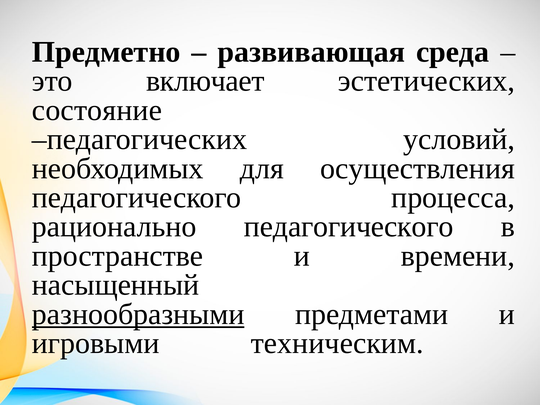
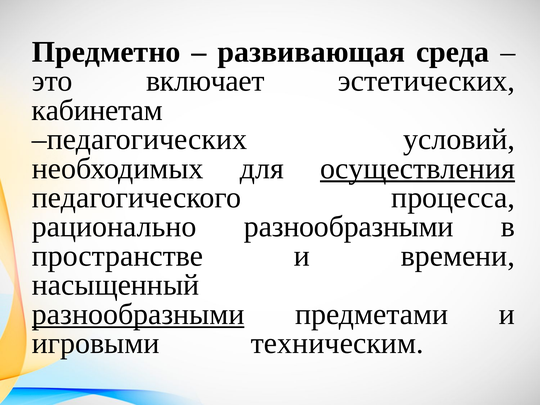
состояние: состояние -> кабинетам (97, 110)
осуществления underline: none -> present (418, 168)
рационально педагогического: педагогического -> разнообразными (349, 227)
